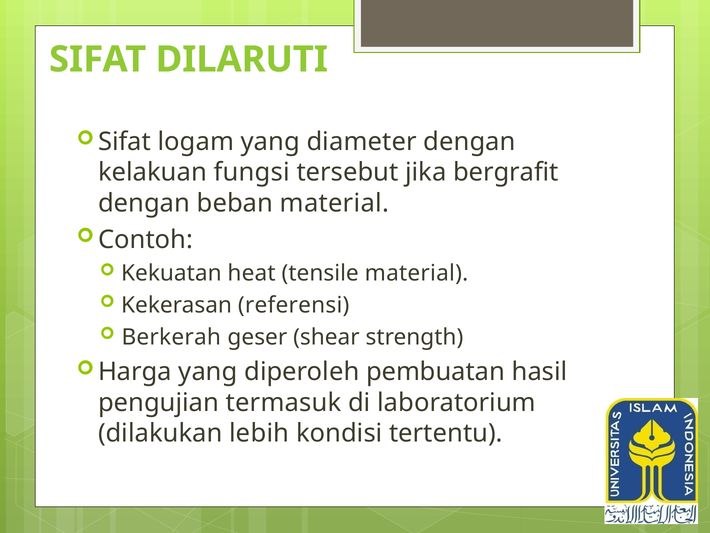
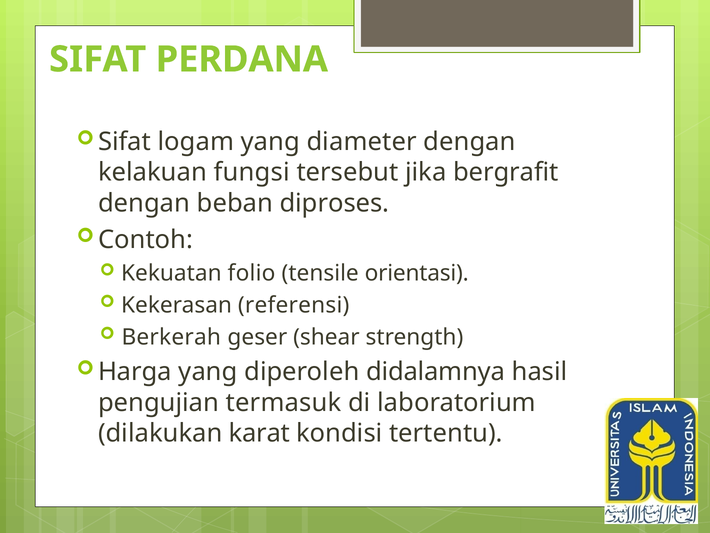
DILARUTI: DILARUTI -> PERDANA (242, 59)
beban material: material -> diproses (335, 203)
heat: heat -> folio (252, 273)
tensile material: material -> orientasi (417, 273)
pembuatan: pembuatan -> didalamnya (436, 371)
lebih: lebih -> karat (259, 433)
